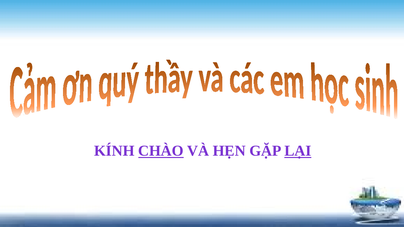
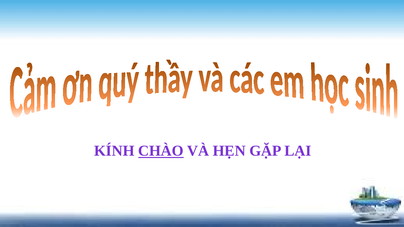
LẠI underline: present -> none (298, 151)
